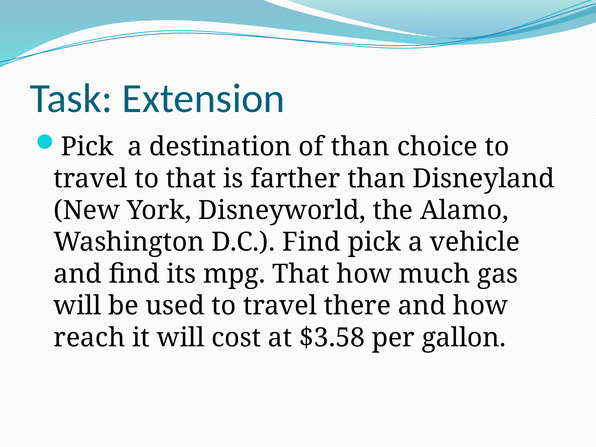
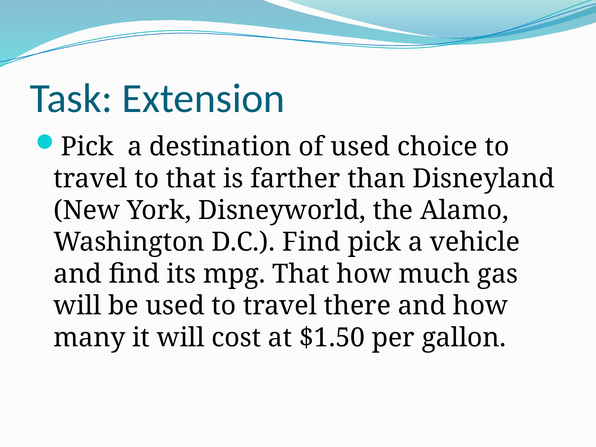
of than: than -> used (360, 147)
reach: reach -> many (89, 338)
$3.58: $3.58 -> $1.50 (332, 338)
